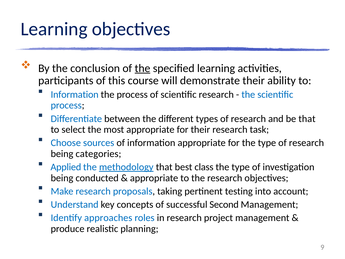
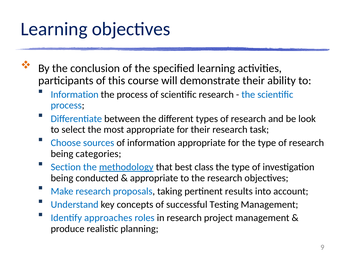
the underline: present -> none (142, 68)
be that: that -> look (307, 119)
Applied: Applied -> Section (66, 167)
testing: testing -> results (239, 191)
Second: Second -> Testing (224, 204)
